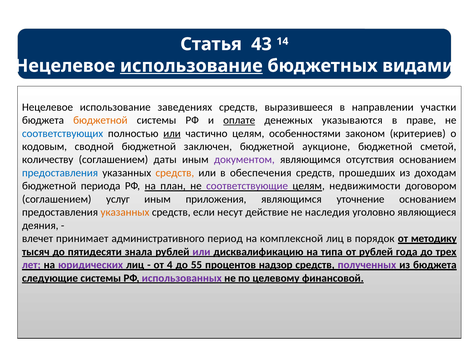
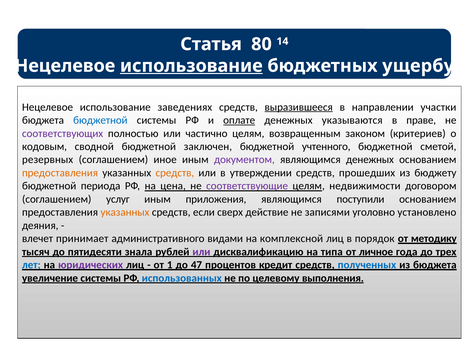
43: 43 -> 80 (261, 44)
видами: видами -> ущербу (418, 66)
выразившееся underline: none -> present (299, 107)
бюджетной colour: orange -> blue (100, 120)
соответствующих colour: blue -> purple (63, 133)
или underline: present -> none (172, 133)
особенностями: особенностями -> возвращенным (305, 133)
аукционе: аукционе -> учтенного (326, 147)
количеству: количеству -> резервных (48, 160)
даты: даты -> иное (165, 160)
являющимся отсутствия: отсутствия -> денежных (370, 160)
предоставления colour: blue -> orange (60, 173)
обеспечения: обеспечения -> утверждении (261, 173)
доходам: доходам -> бюджету (435, 173)
план: план -> цена (173, 186)
уточнение: уточнение -> поступили (360, 199)
несут: несут -> сверх (230, 212)
наследия: наследия -> записями (327, 212)
являющиеся: являющиеся -> установлено (427, 212)
период: период -> видами (225, 239)
от рублей: рублей -> личное (376, 252)
лет colour: purple -> blue (31, 265)
4: 4 -> 1 (170, 265)
55: 55 -> 47 (196, 265)
надзор: надзор -> кредит (276, 265)
полученных colour: purple -> blue (367, 265)
следующие: следующие -> увеличение (50, 278)
использованных colour: purple -> blue (182, 278)
финансовой: финансовой -> выполнения (333, 278)
